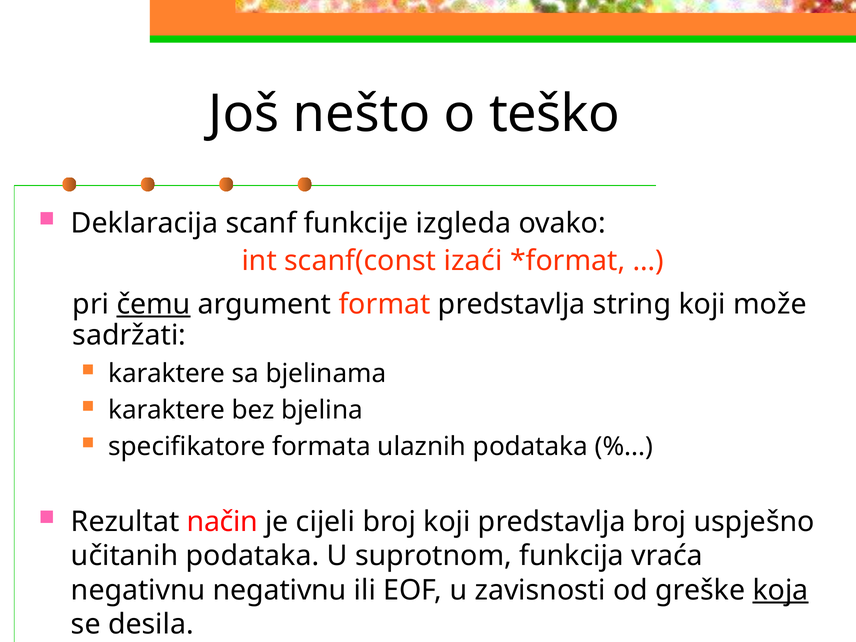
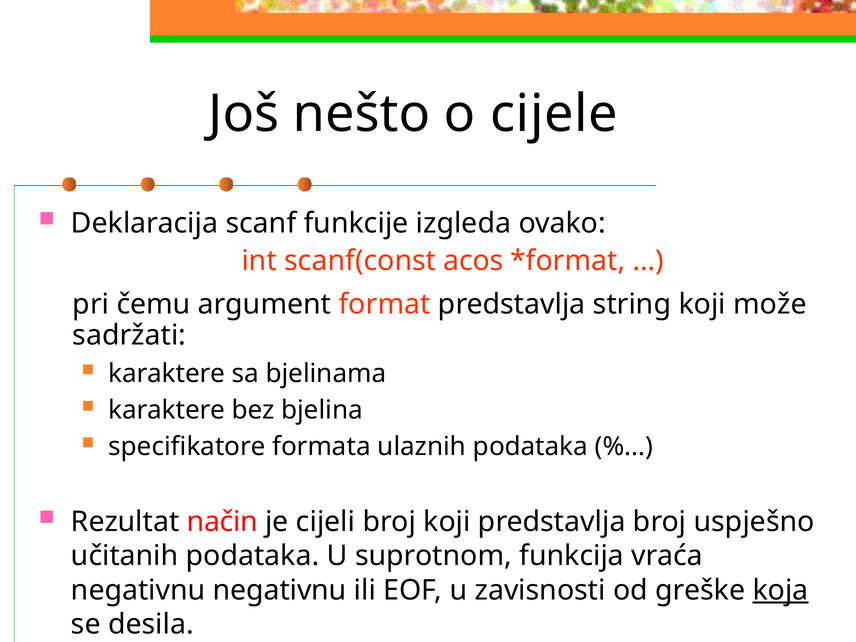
teško: teško -> cijele (554, 114)
izaći: izaći -> acos (473, 261)
čemu underline: present -> none (154, 304)
